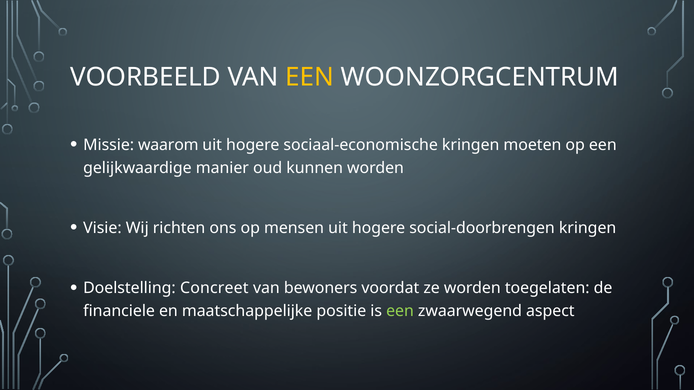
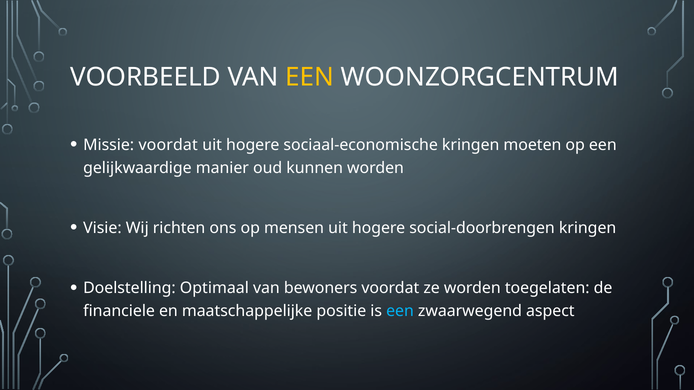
Missie waarom: waarom -> voordat (168, 145)
Concreet: Concreet -> Optimaal (214, 289)
een colour: light green -> light blue (400, 311)
